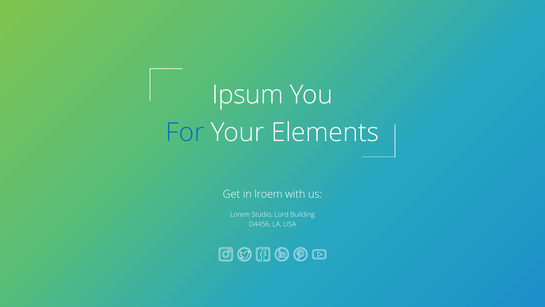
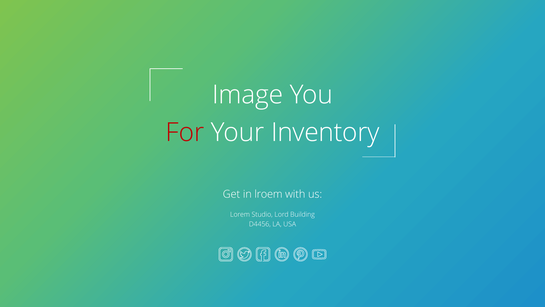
Ipsum: Ipsum -> Image (248, 95)
For colour: blue -> red (185, 132)
Elements: Elements -> Inventory (325, 132)
